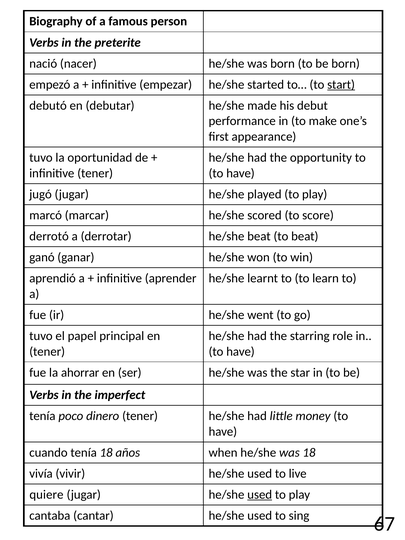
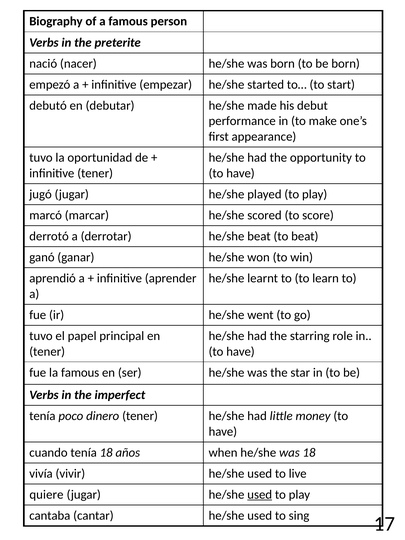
start underline: present -> none (341, 85)
la ahorrar: ahorrar -> famous (80, 372)
67: 67 -> 17 (385, 524)
